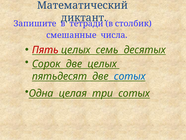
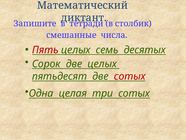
сотых colour: blue -> red (130, 76)
